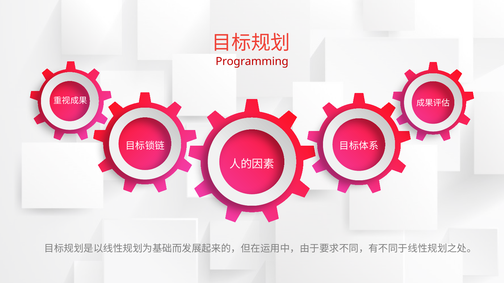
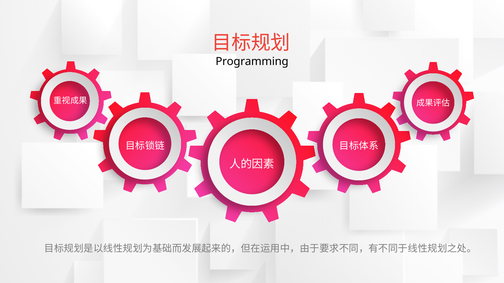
Programming colour: red -> black (252, 62)
